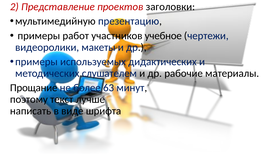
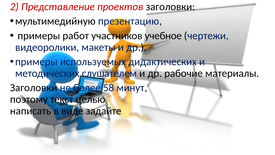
Прощание: Прощание -> Заголовки (34, 88)
63: 63 -> 58 (109, 88)
лучше: лучше -> целью (90, 100)
шрифта: шрифта -> задайте (104, 111)
